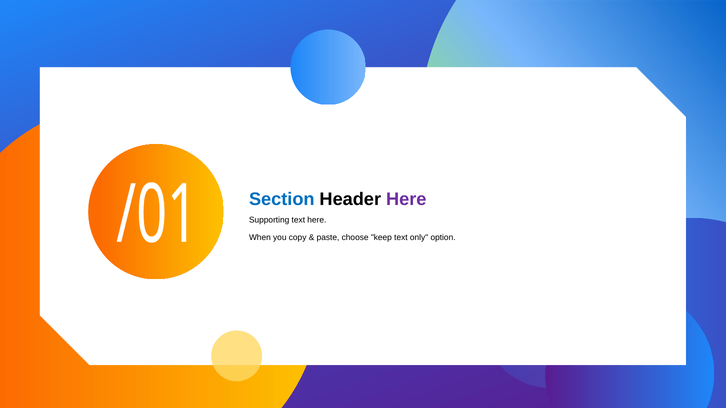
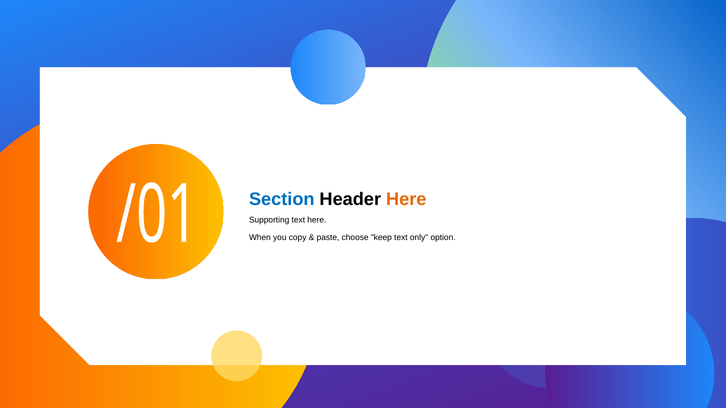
Here colour: purple -> orange (406, 199)
